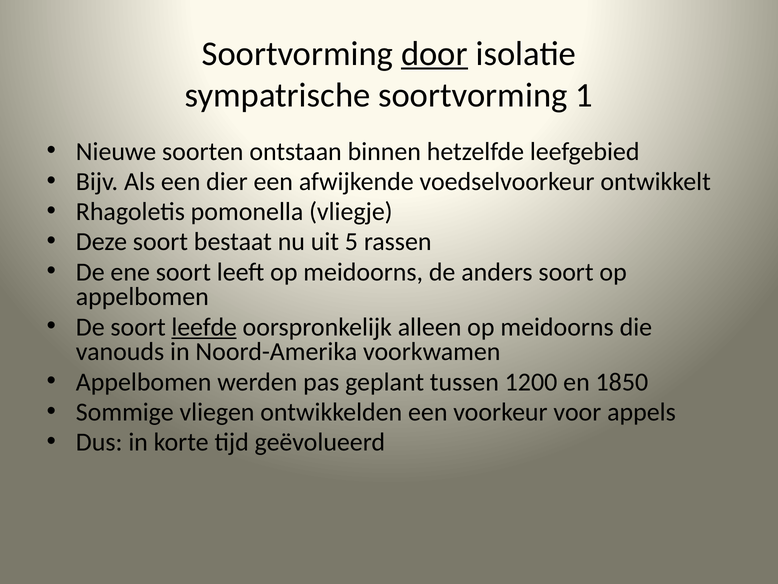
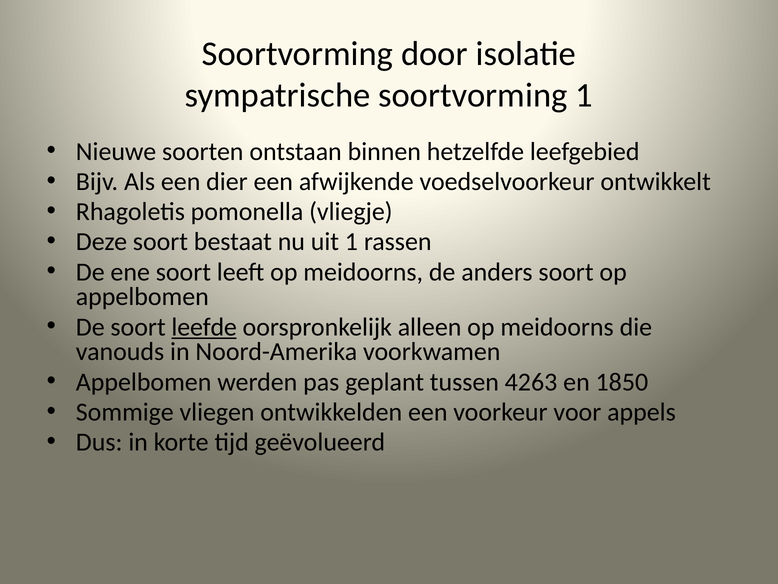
door underline: present -> none (434, 54)
uit 5: 5 -> 1 (351, 242)
1200: 1200 -> 4263 (531, 382)
